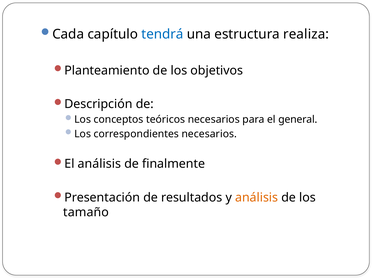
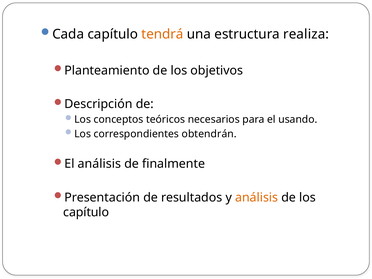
tendrá colour: blue -> orange (162, 34)
general: general -> usando (298, 120)
correspondientes necesarios: necesarios -> obtendrán (209, 134)
tamaño: tamaño -> capítulo (86, 212)
